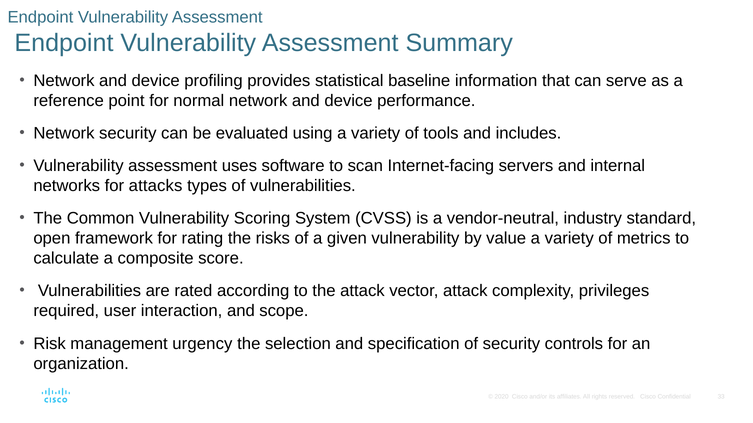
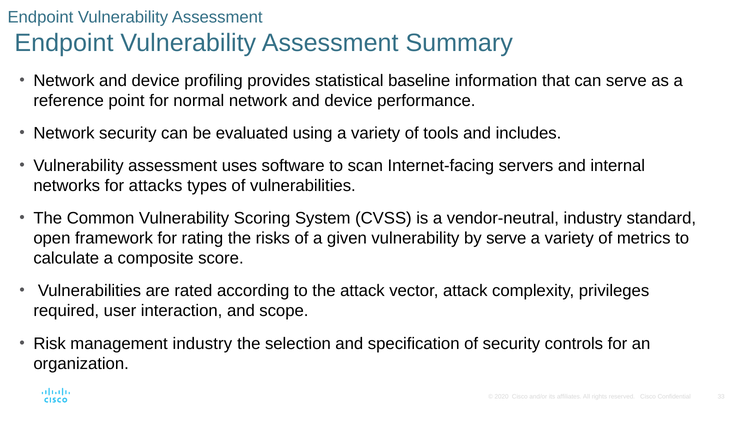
by value: value -> serve (506, 239)
management urgency: urgency -> industry (202, 344)
